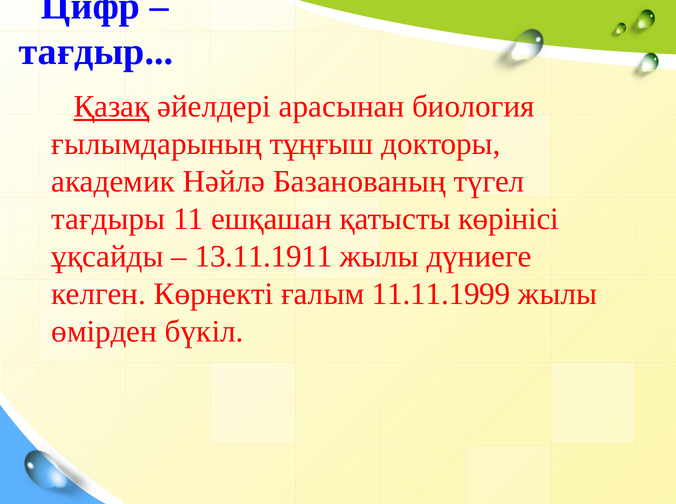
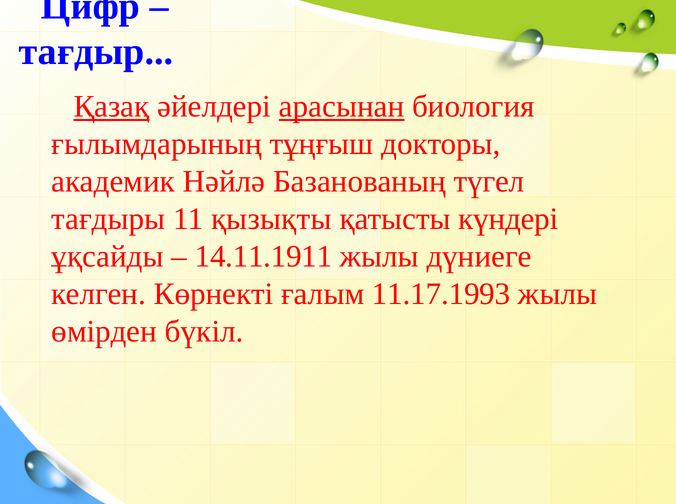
арасынан underline: none -> present (342, 107)
ешқашан: ешқашан -> қызықты (271, 219)
көрінісі: көрінісі -> күндері (508, 219)
13.11.1911: 13.11.1911 -> 14.11.1911 (264, 256)
11.11.1999: 11.11.1999 -> 11.17.1993 (441, 294)
